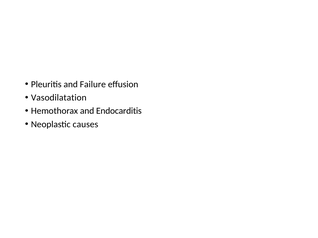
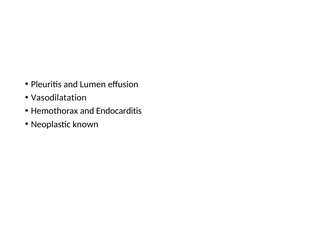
Failure: Failure -> Lumen (93, 84)
causes: causes -> known (85, 124)
